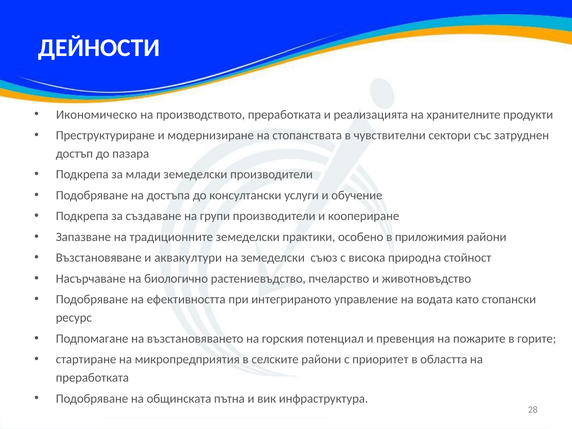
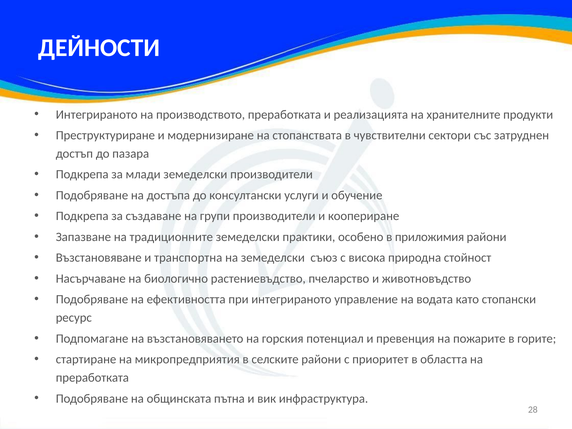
Икономическо: Икономическо -> Интегрираното (97, 115)
аквакултури: аквакултури -> транспортна (188, 258)
